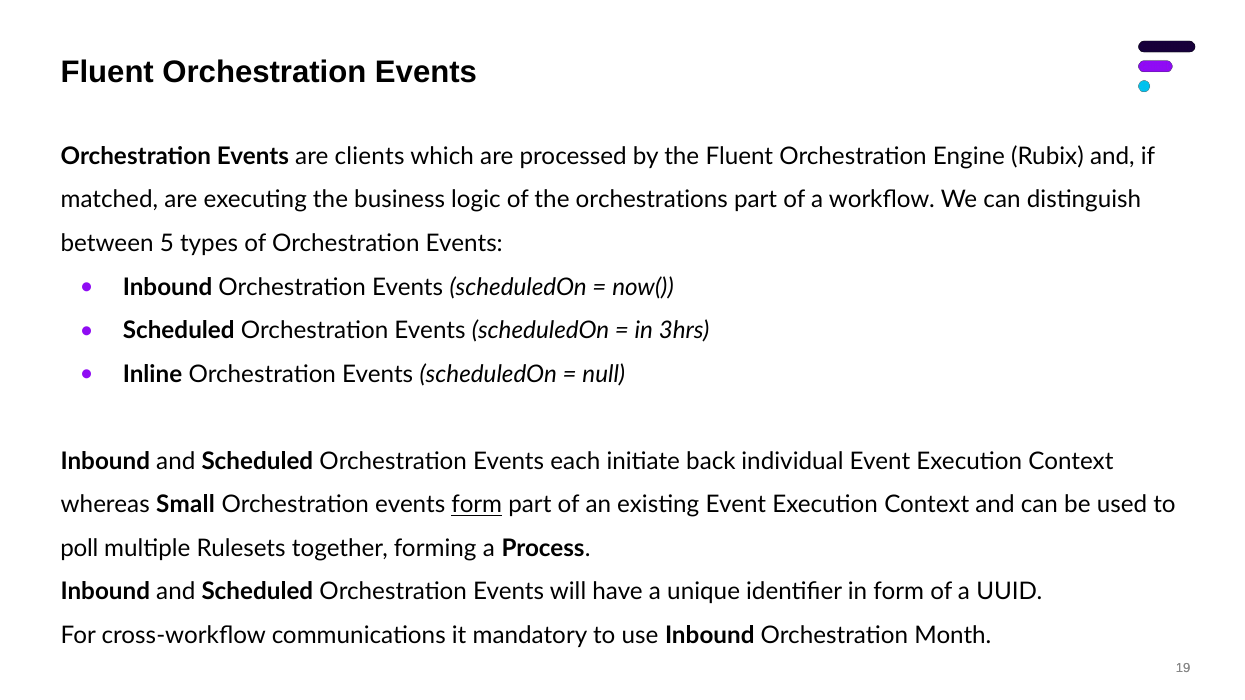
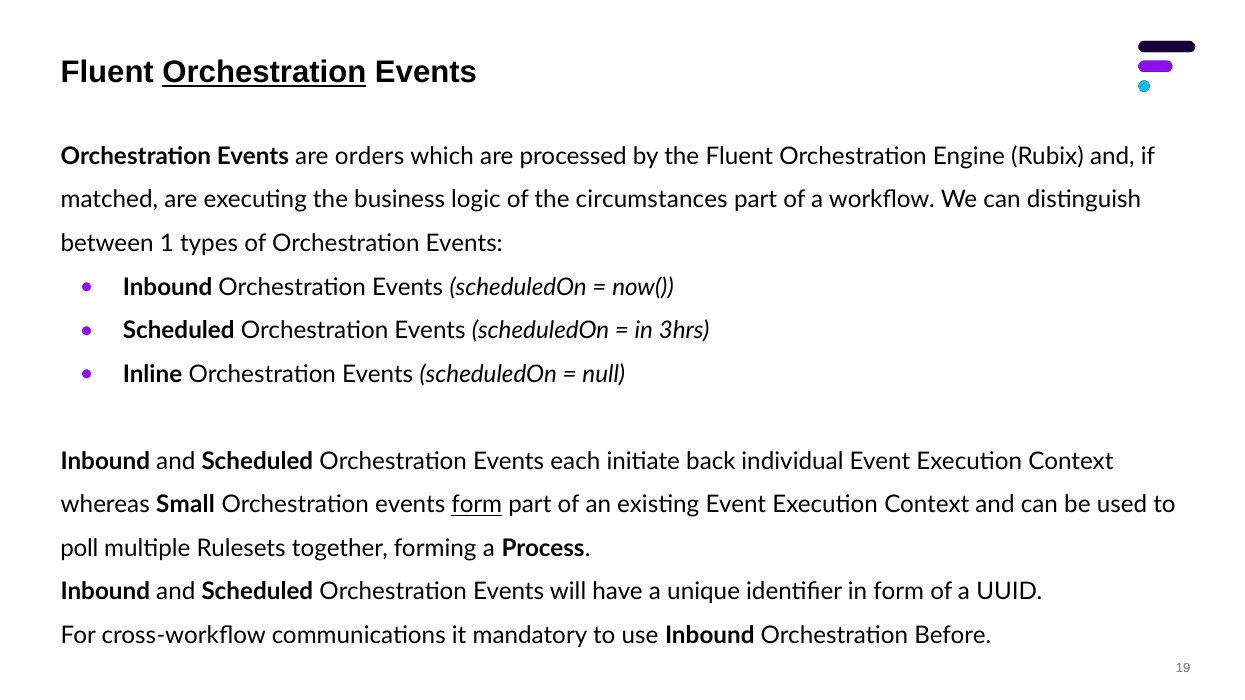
Orchestration underline: none -> present (264, 73)
clients: clients -> orders (370, 157)
orchestrations: orchestrations -> circumstances (652, 200)
5: 5 -> 1 (167, 244)
Month: Month -> Before (953, 636)
